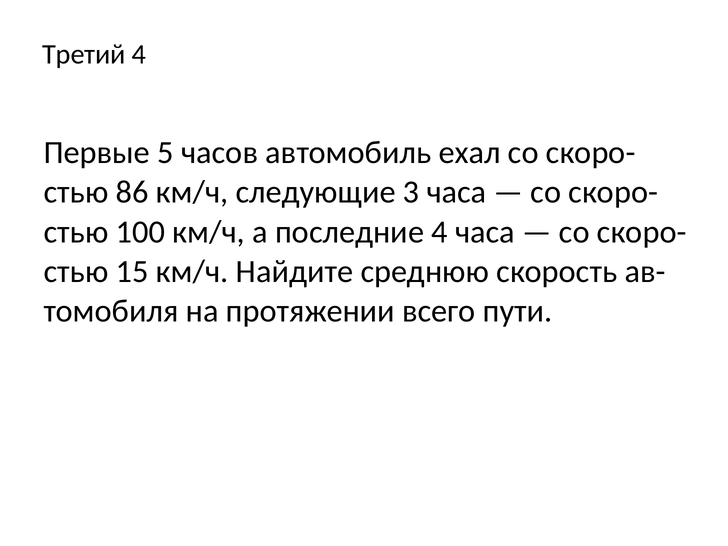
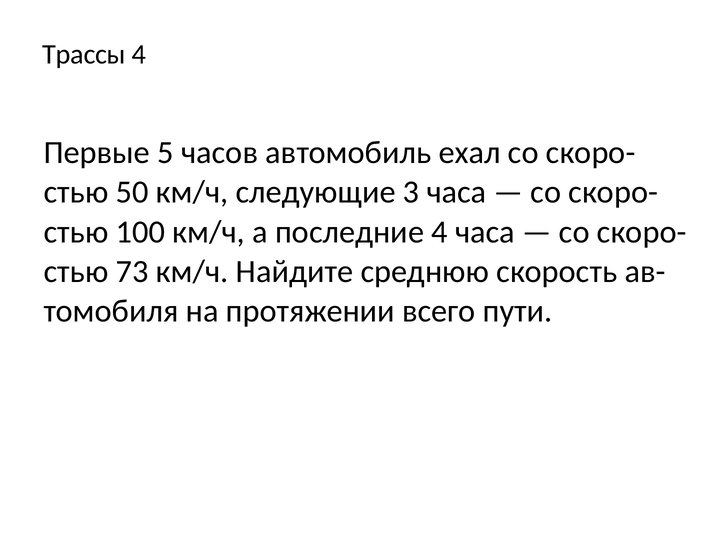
Третий: Третий -> Трассы (84, 55)
86: 86 -> 50 (132, 192)
15: 15 -> 73 (132, 271)
